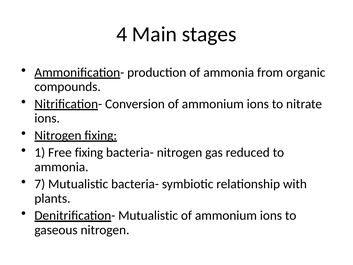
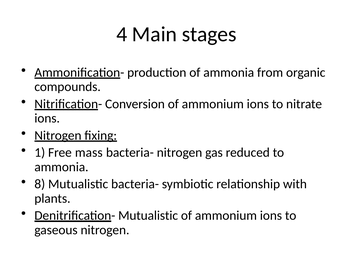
Free fixing: fixing -> mass (89, 152)
7: 7 -> 8 (40, 184)
